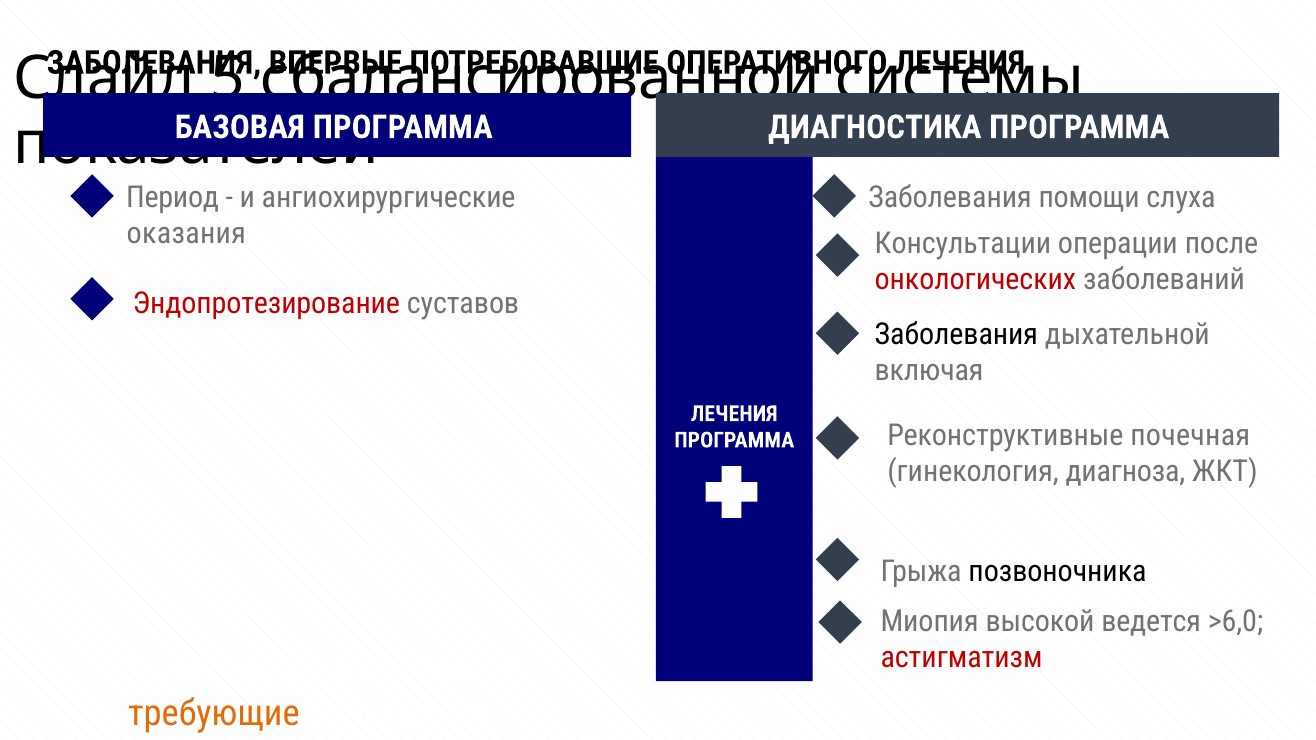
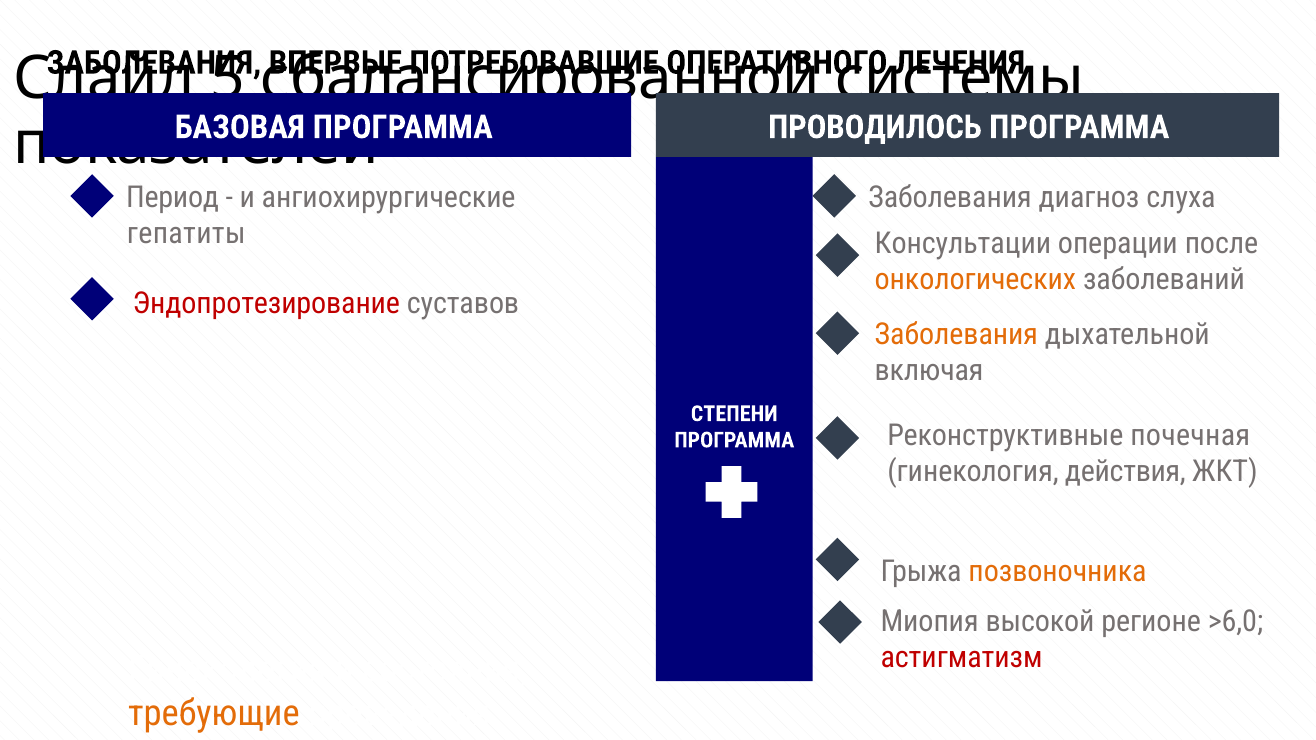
ДИАГНОСТИКА: ДИАГНОСТИКА -> ПРОВОДИЛОСЬ (875, 127)
помощи: помощи -> диагноз (1089, 198)
оказания: оказания -> гепатиты (186, 234)
онкологических colour: red -> orange (975, 280)
Заболевания colour: black -> orange (956, 335)
ЛЕЧЕНИЯ: ЛЕЧЕНИЯ -> СТЕПЕНИ (734, 414)
диагноза: диагноза -> действия (1125, 472)
позвоночника colour: black -> orange (1058, 572)
ведется: ведется -> регионе (1151, 622)
